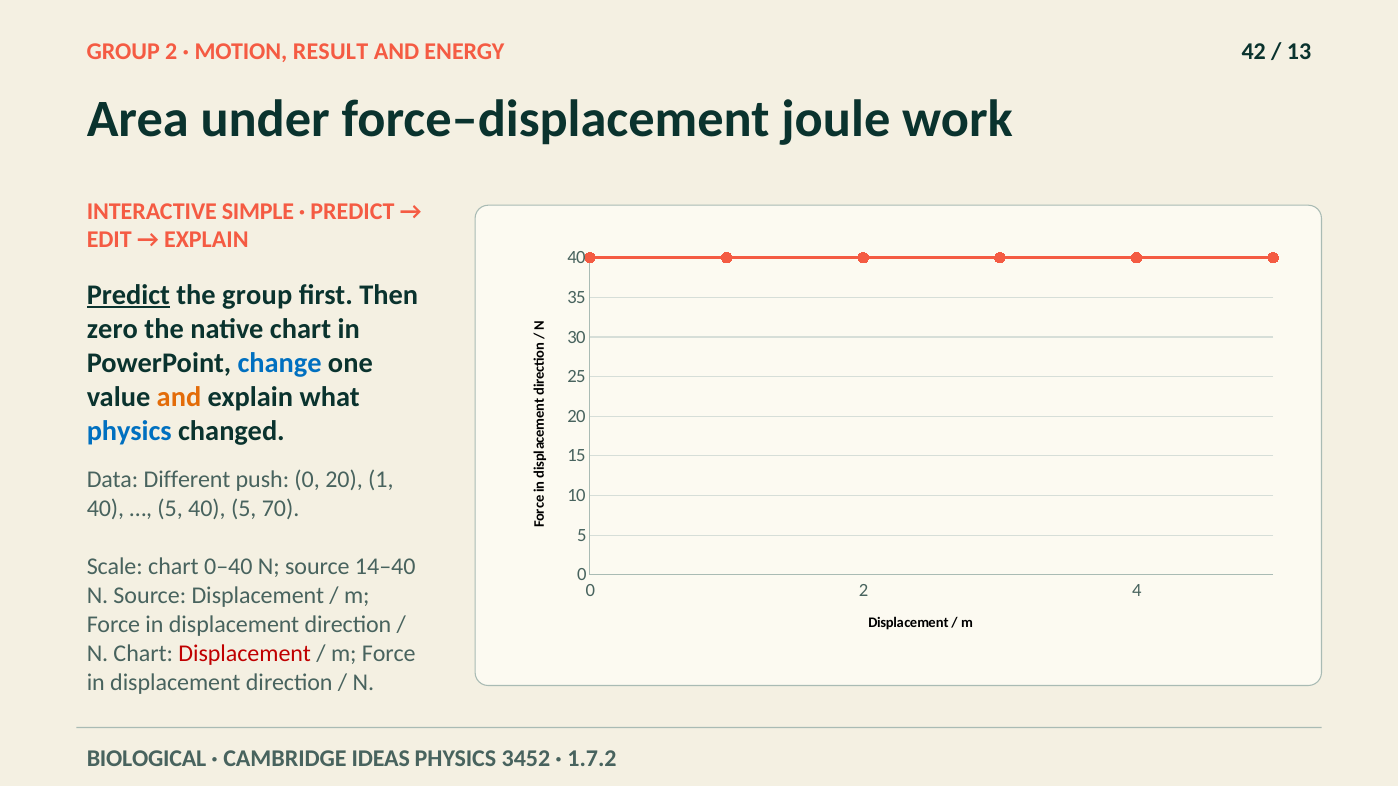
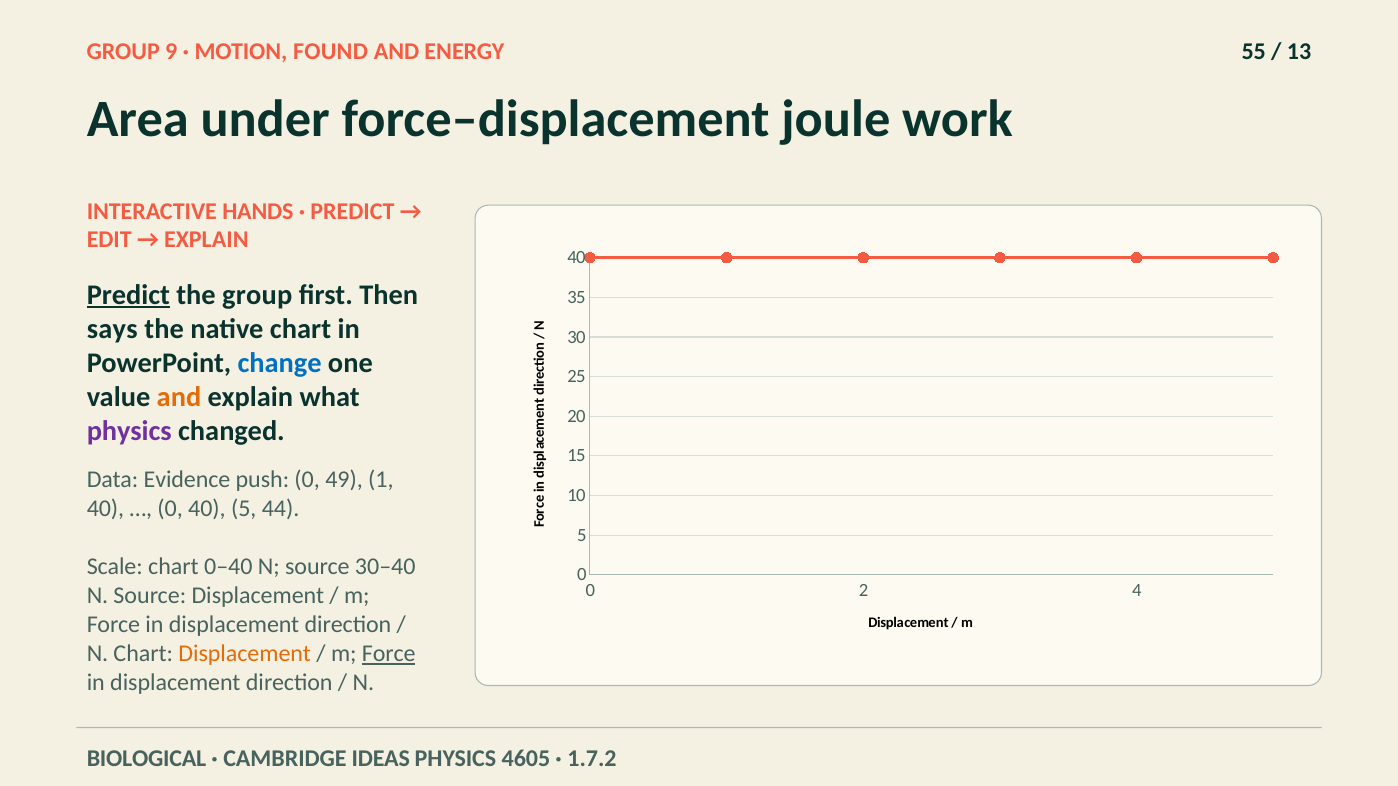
GROUP 2: 2 -> 9 (171, 52)
RESULT: RESULT -> FOUND (331, 52)
42: 42 -> 55 (1254, 52)
SIMPLE: SIMPLE -> HANDS (258, 211)
zero: zero -> says (112, 329)
physics colour: blue -> purple (129, 431)
Different: Different -> Evidence (187, 480)
0 20: 20 -> 49 (344, 480)
5: 5 -> 0 (170, 509)
70: 70 -> 44 (281, 509)
14–40: 14–40 -> 30–40 (385, 567)
Displacement colour: red -> orange (245, 654)
Force underline: none -> present (389, 654)
3452: 3452 -> 4605 (526, 758)
